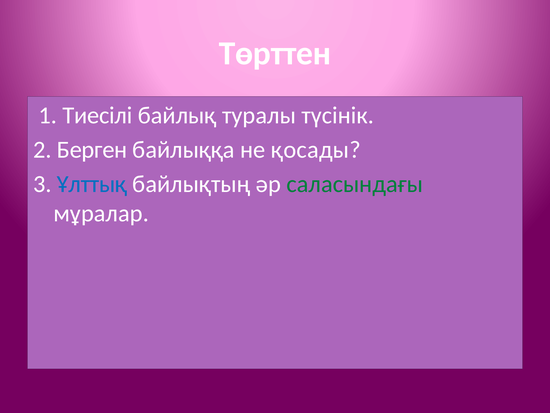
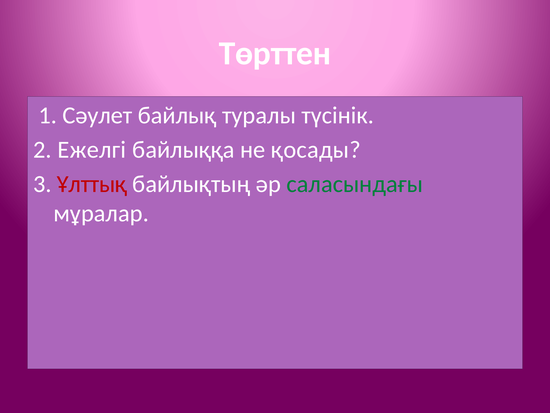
Тиесілі: Тиесілі -> Сәулет (97, 115)
Берген: Берген -> Ежелгі (92, 150)
Ұлттық colour: blue -> red (92, 184)
